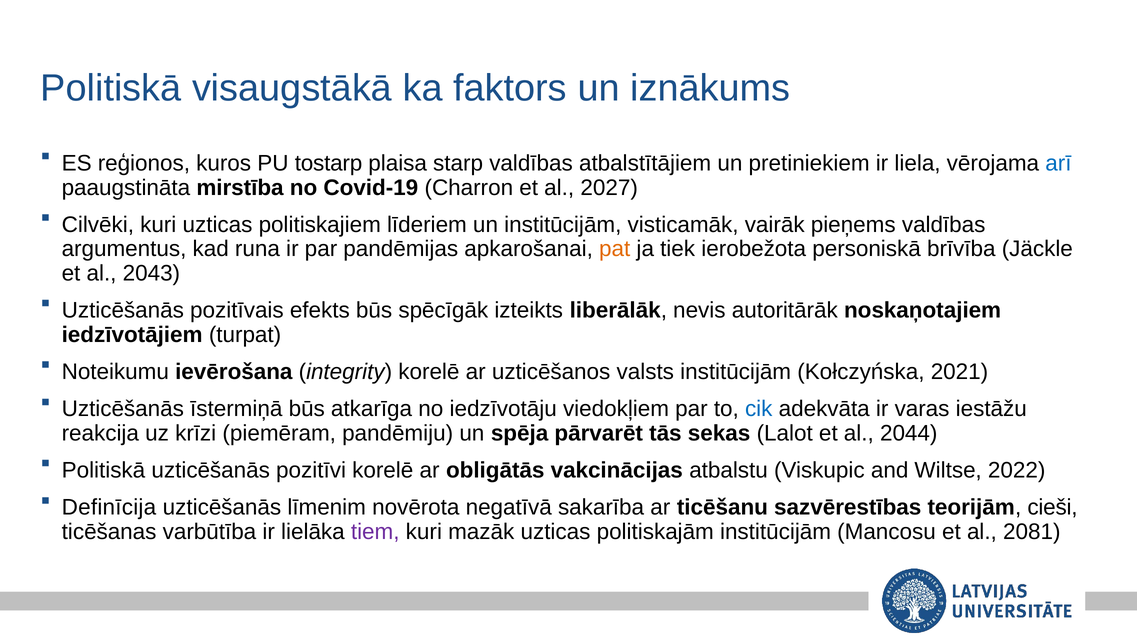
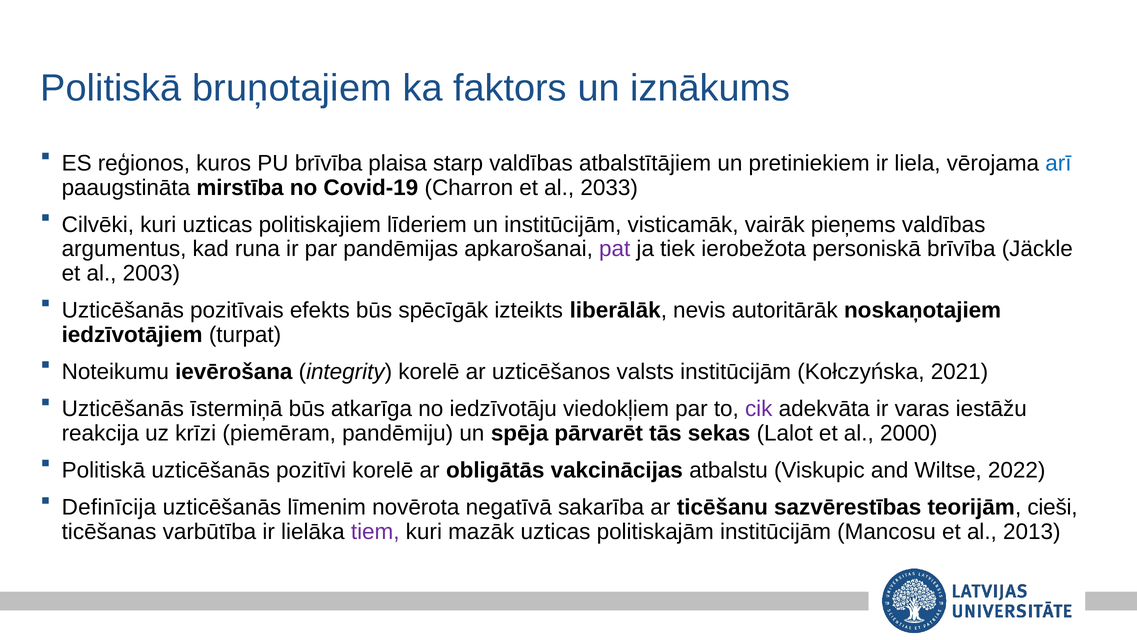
visaugstākā: visaugstākā -> bruņotajiem (292, 88)
PU tostarp: tostarp -> brīvība (329, 163)
2027: 2027 -> 2033 (609, 187)
pat colour: orange -> purple (615, 249)
2043: 2043 -> 2003 (151, 273)
cik colour: blue -> purple (759, 409)
2044: 2044 -> 2000 (909, 433)
2081: 2081 -> 2013 (1032, 531)
